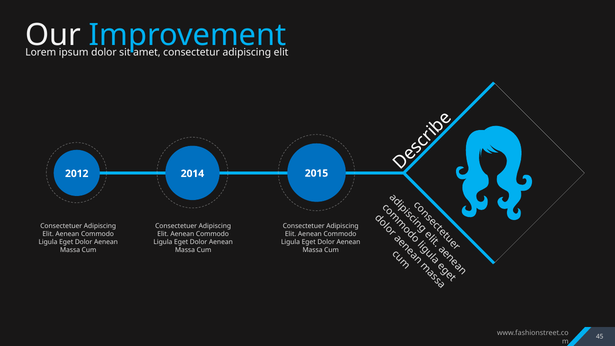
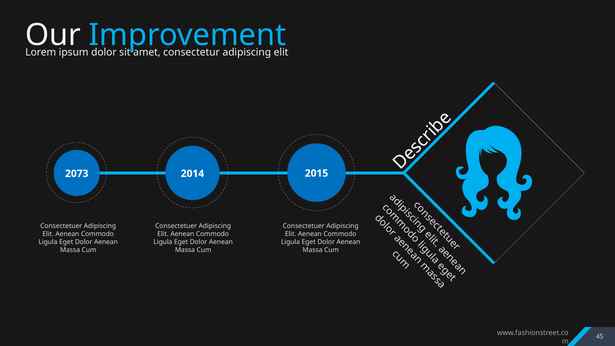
2012: 2012 -> 2073 (77, 174)
